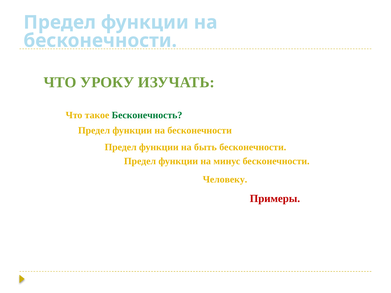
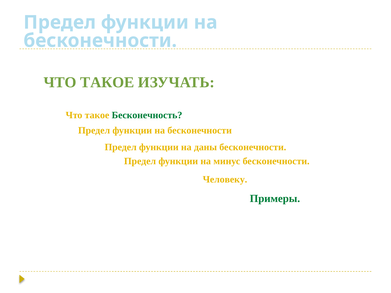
УРОКУ: УРОКУ -> ТАКОЕ (107, 82)
быть: быть -> даны (205, 147)
Примеры colour: red -> green (275, 199)
